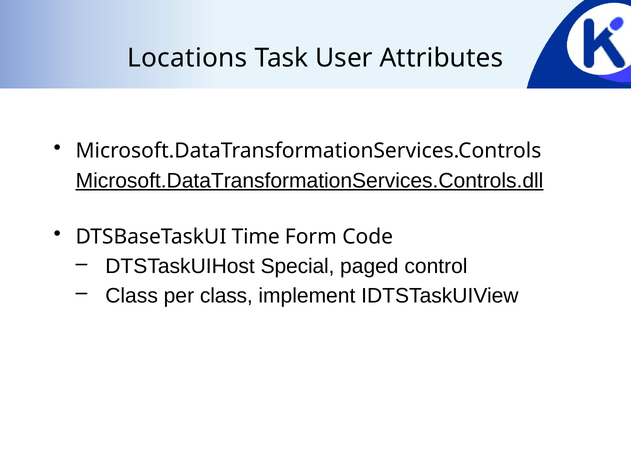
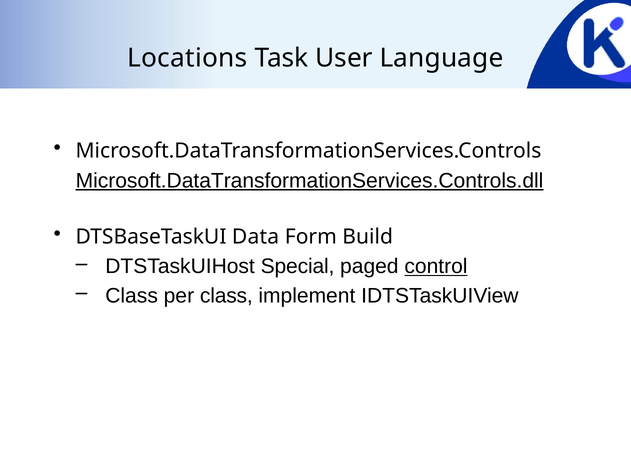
Attributes: Attributes -> Language (441, 58)
Time: Time -> Data (256, 237)
Code: Code -> Build (368, 237)
control underline: none -> present (436, 267)
